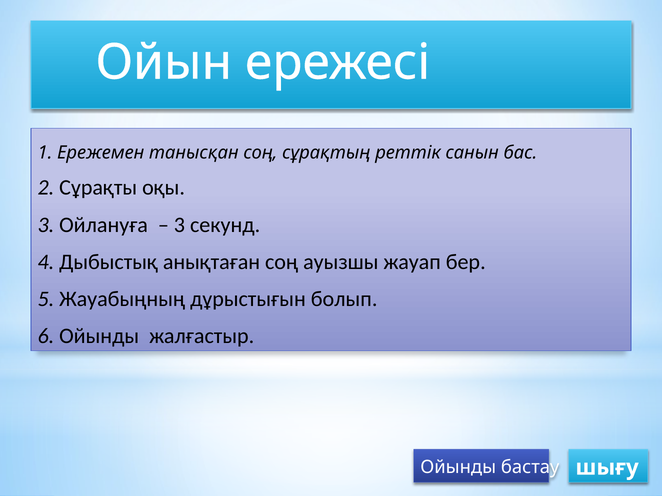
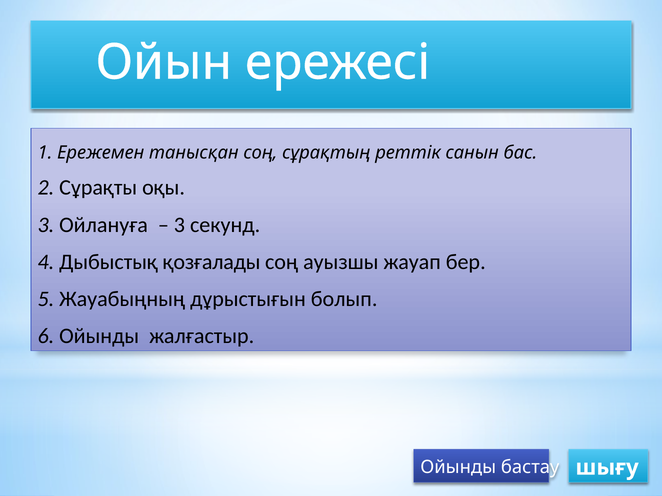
анықтаған: анықтаған -> қозғалады (212, 262)
